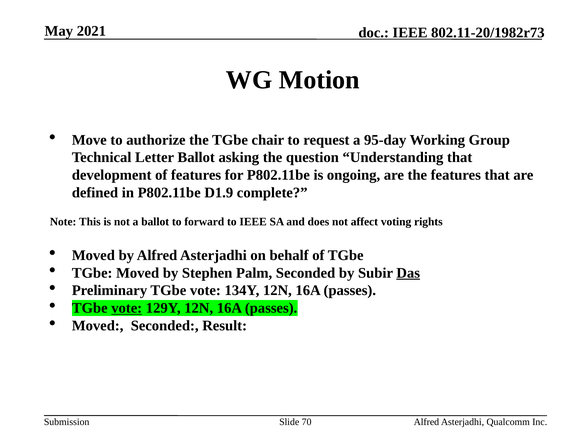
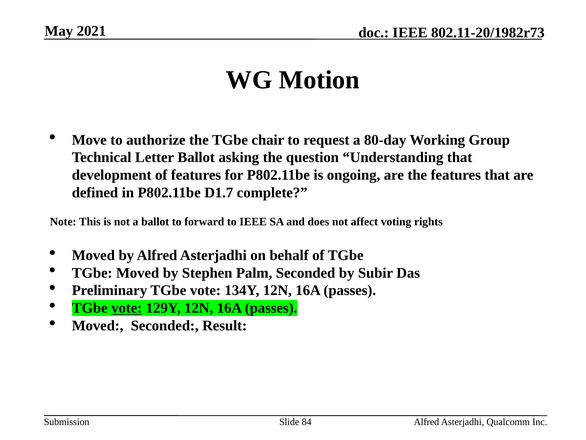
95-day: 95-day -> 80-day (385, 140)
D1.9: D1.9 -> D1.7 (219, 192)
Das underline: present -> none (408, 273)
70: 70 -> 84 (307, 422)
